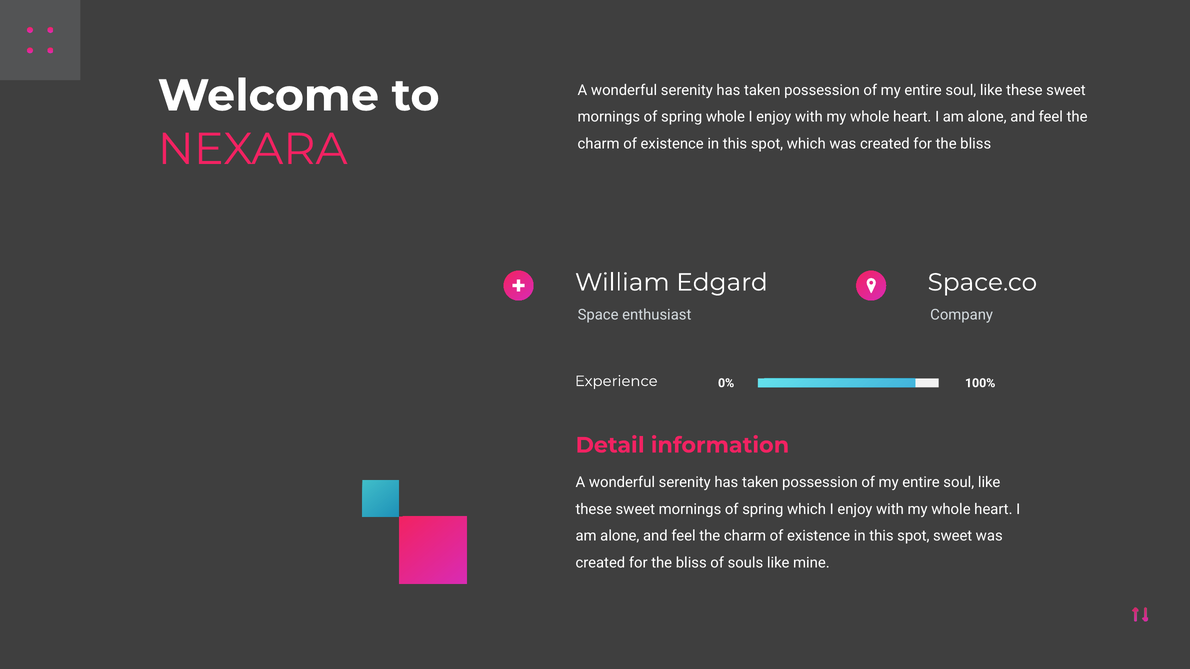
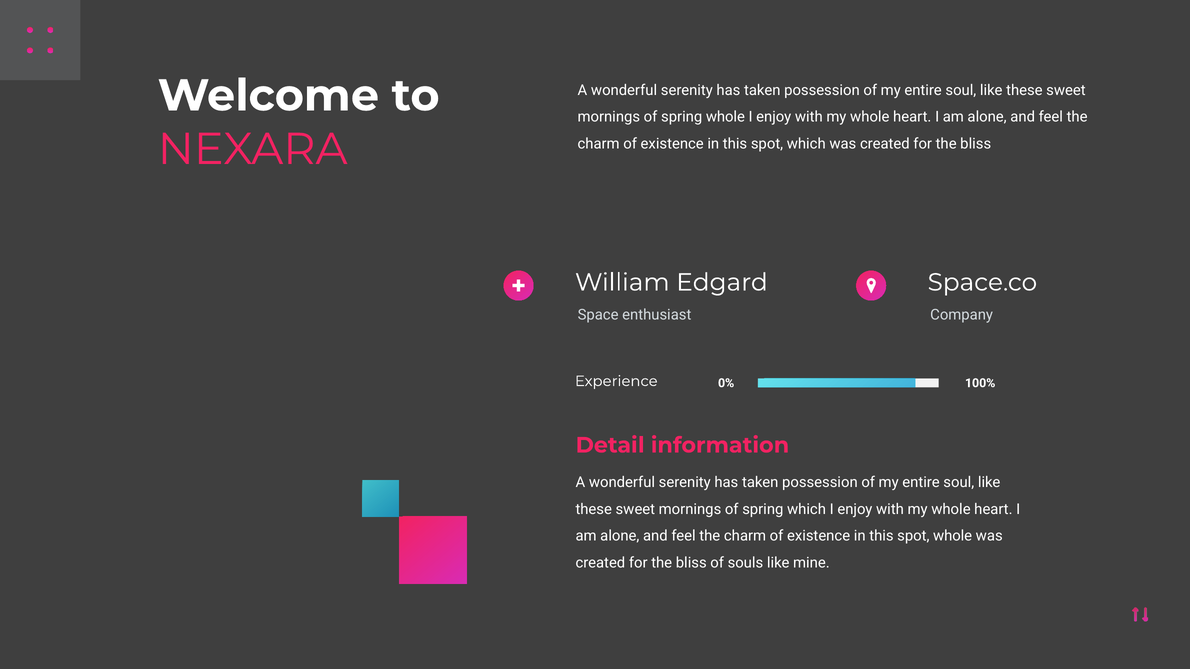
spot sweet: sweet -> whole (953, 536)
